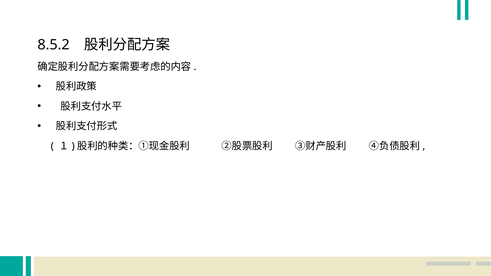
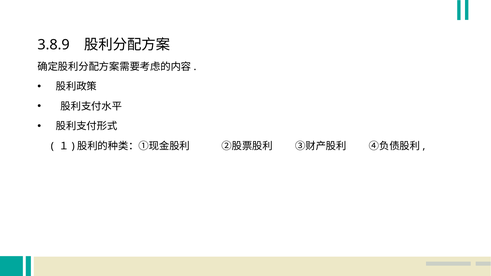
8.5.2: 8.5.2 -> 3.8.9 (54, 45)
